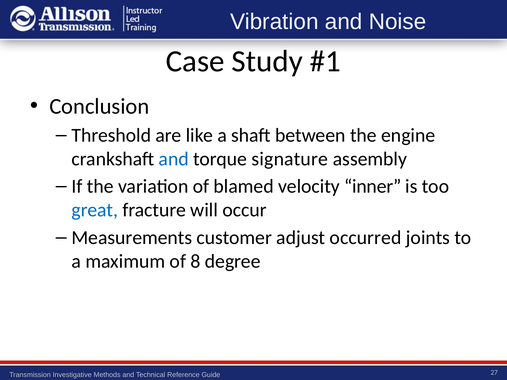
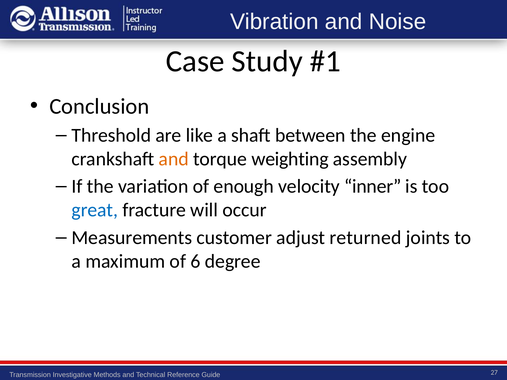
and colour: blue -> orange (174, 159)
signature: signature -> weighting (290, 159)
blamed: blamed -> enough (244, 187)
occurred: occurred -> returned (366, 238)
8: 8 -> 6 (195, 261)
